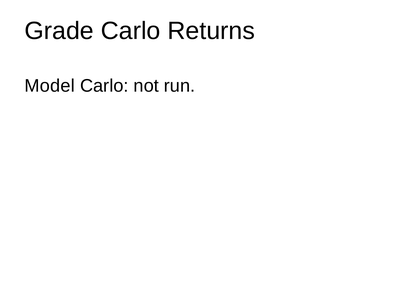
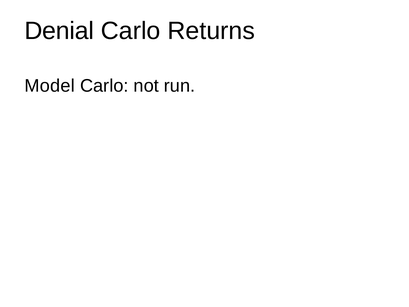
Grade: Grade -> Denial (59, 31)
